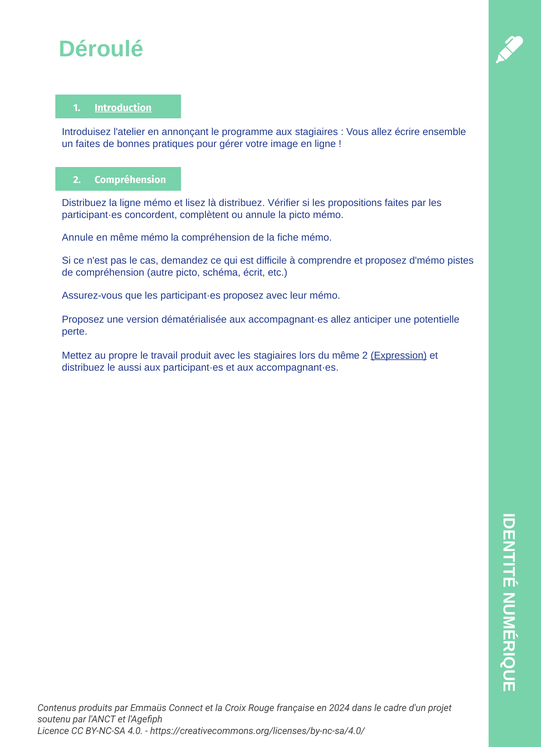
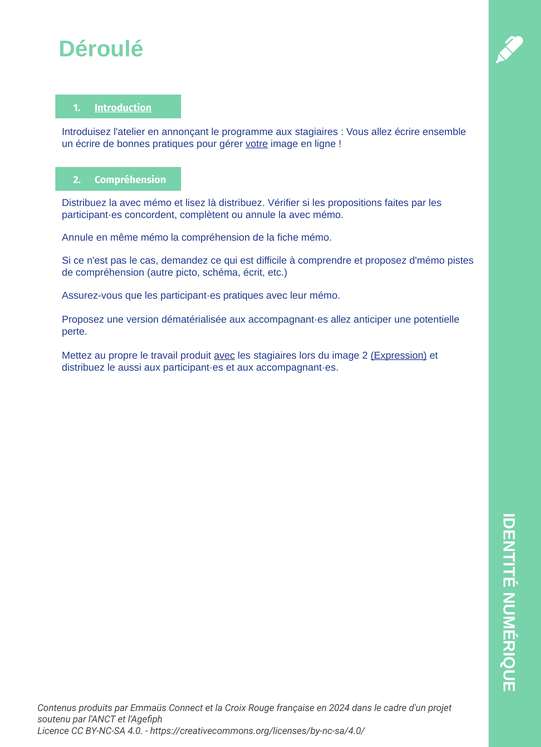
un faites: faites -> écrire (88, 144)
votre underline: none -> present (257, 144)
Distribuez la ligne: ligne -> avec (130, 203)
annule la picto: picto -> avec (300, 215)
participant·es proposez: proposez -> pratiques (243, 295)
avec underline: none -> present (224, 355)
du même: même -> image (346, 355)
